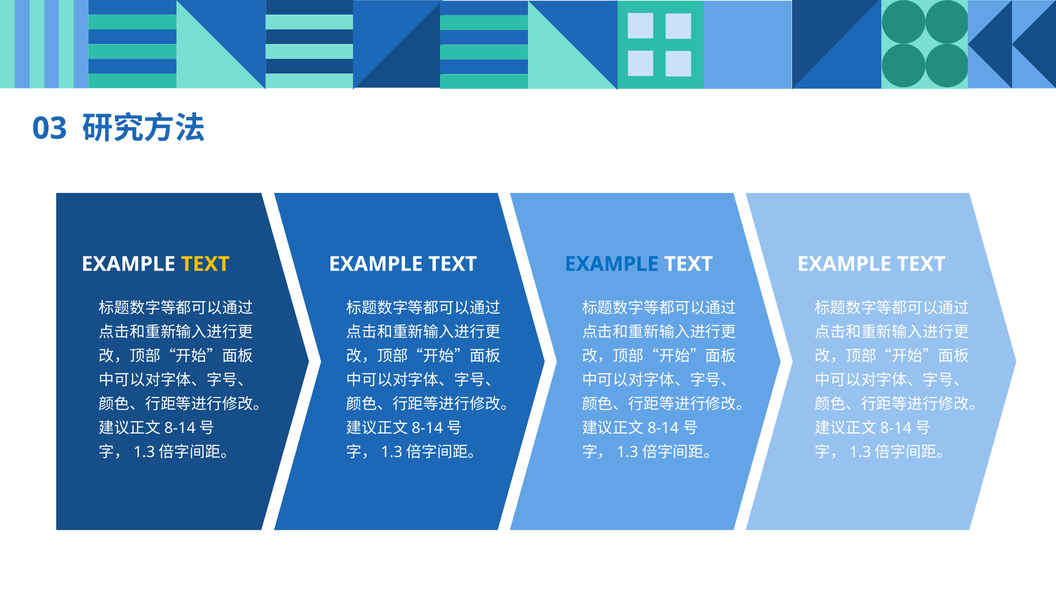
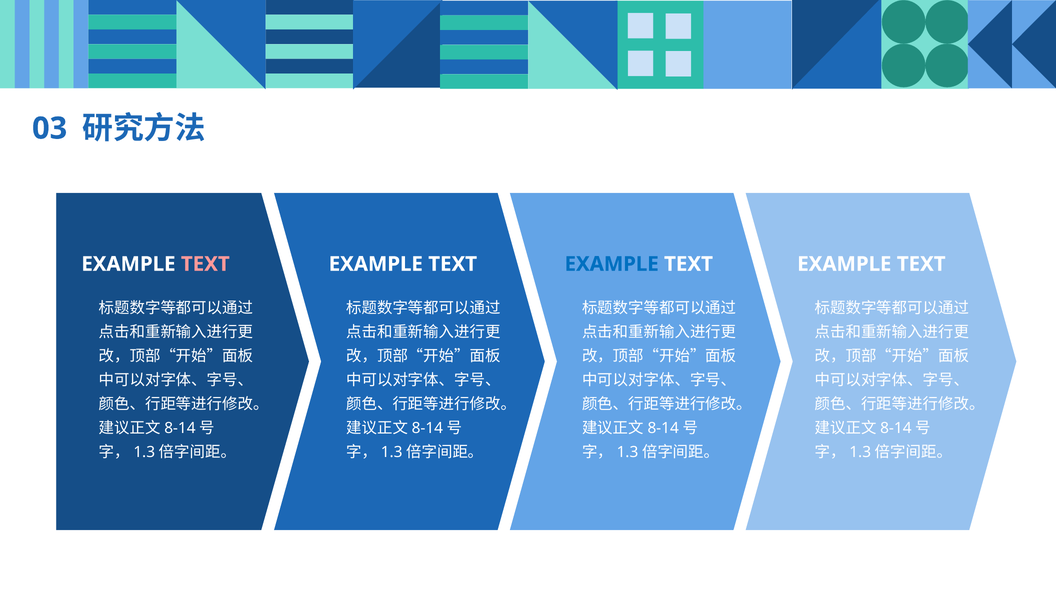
TEXT colour: yellow -> pink (205, 264)
